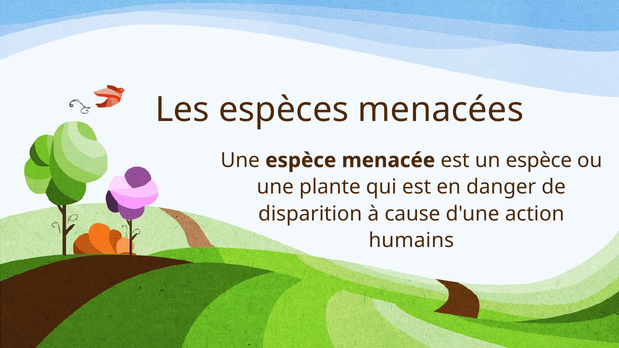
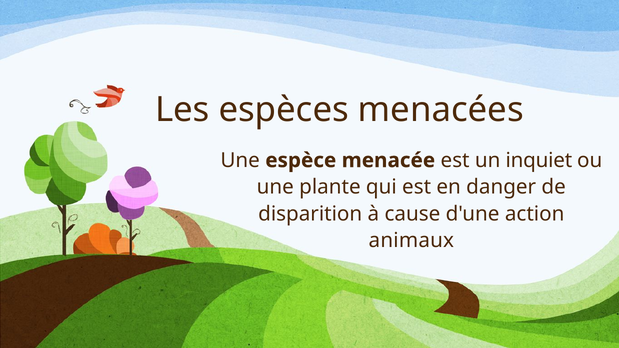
un espèce: espèce -> inquiet (539, 160)
humains: humains -> animaux (411, 241)
